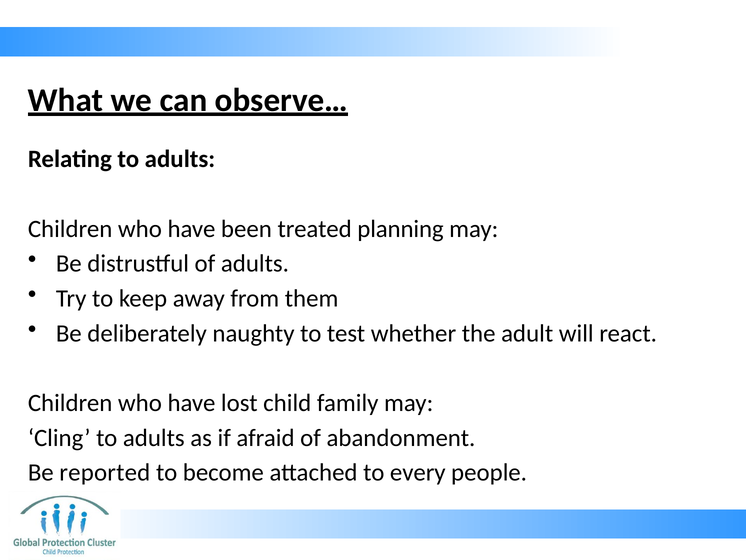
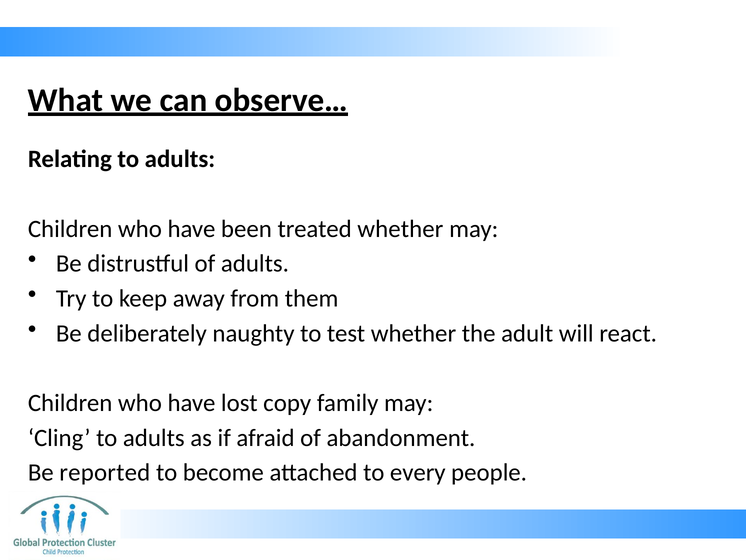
treated planning: planning -> whether (400, 229)
child: child -> copy (287, 403)
